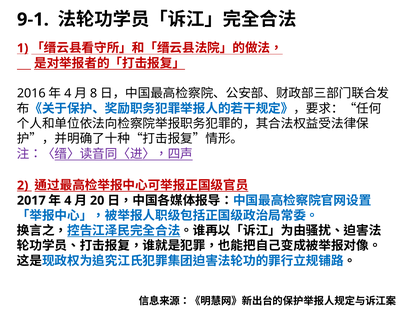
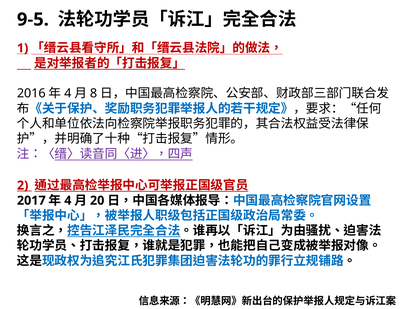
9-1: 9-1 -> 9-5 (33, 20)
